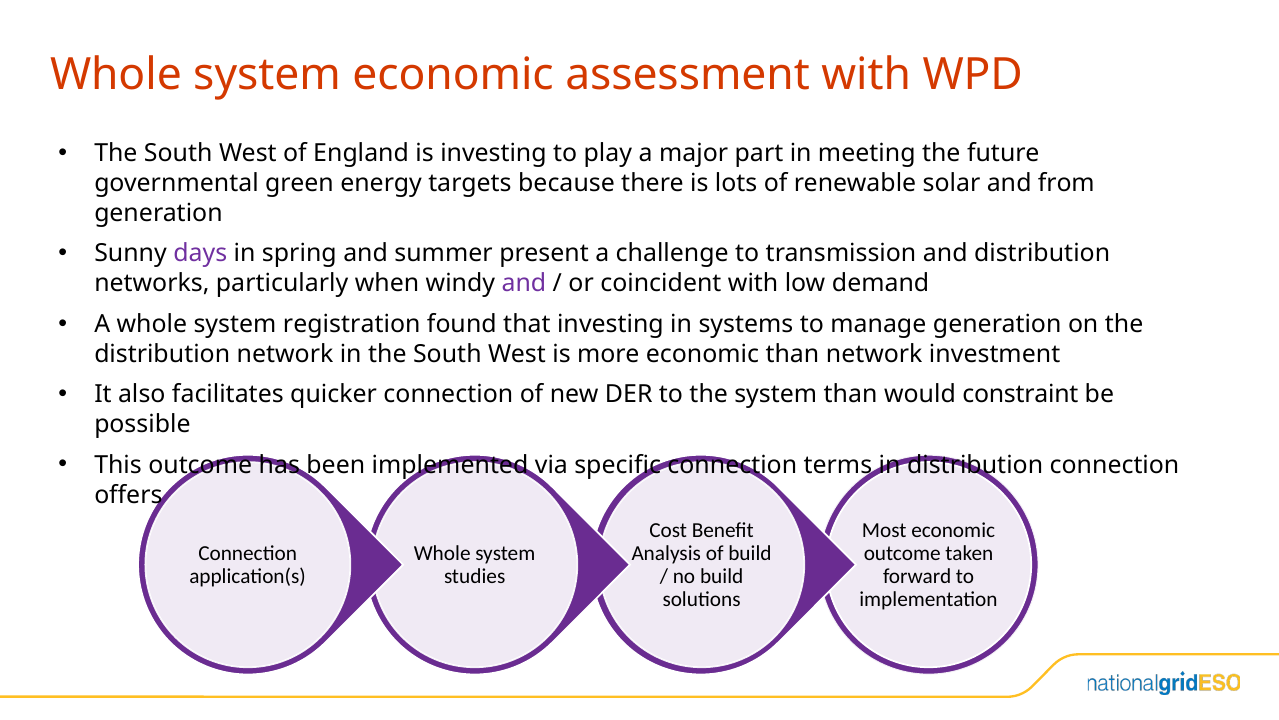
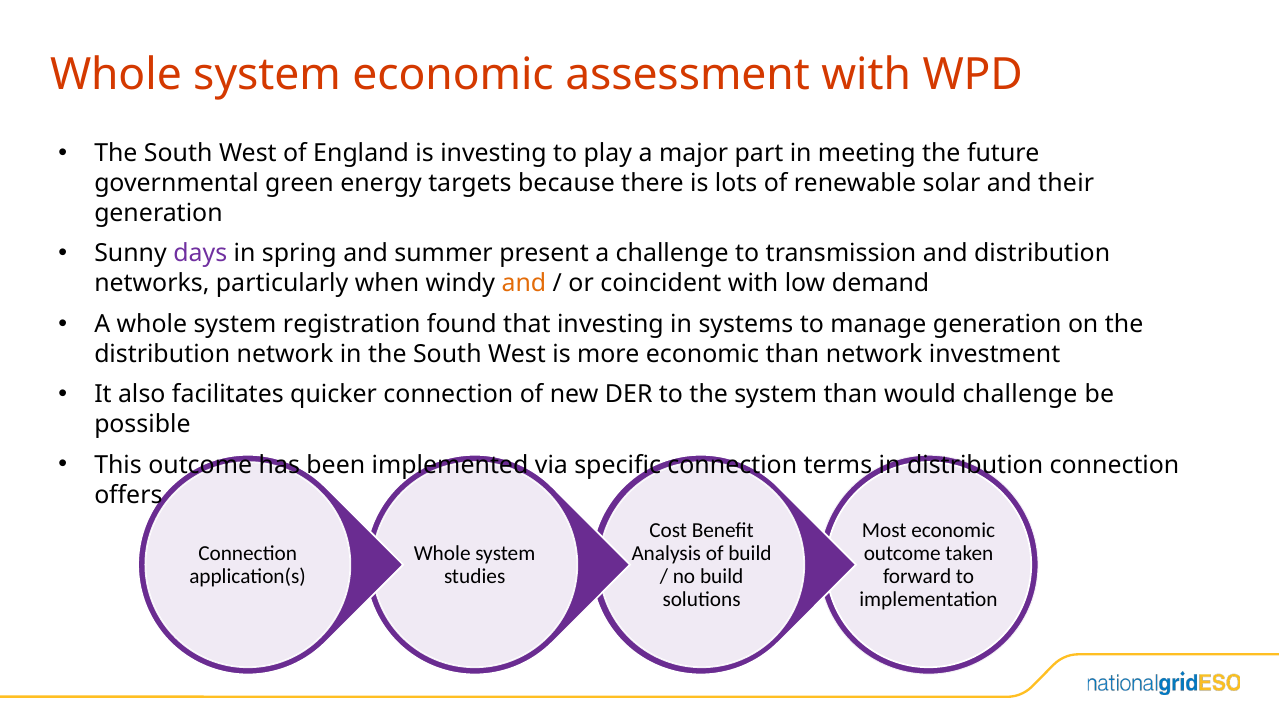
from: from -> their (1066, 183)
and colour: purple -> orange (524, 283)
would constraint: constraint -> challenge (1020, 394)
